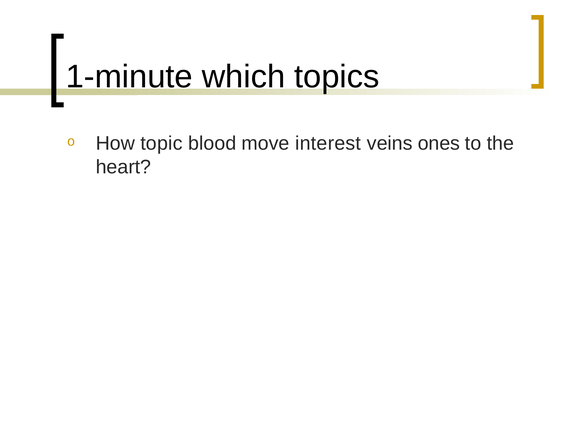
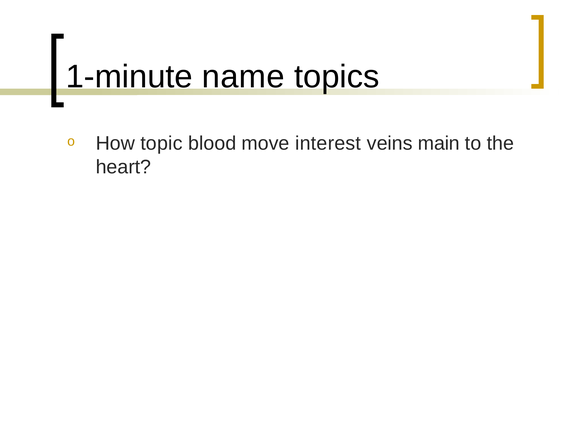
which: which -> name (243, 77)
ones: ones -> main (439, 143)
